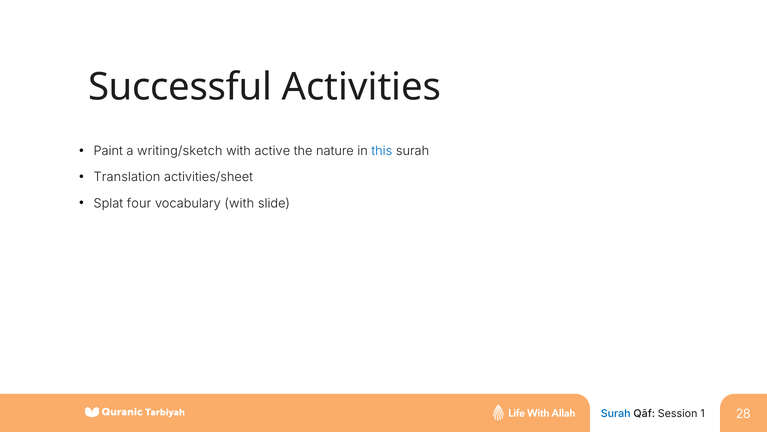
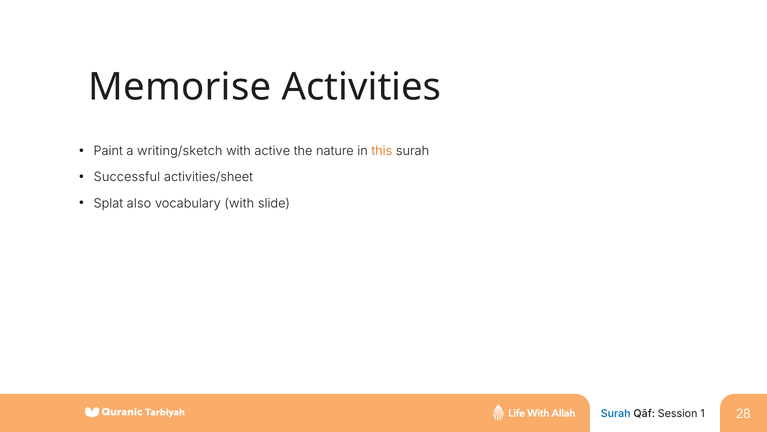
Successful: Successful -> Memorise (180, 87)
this colour: blue -> orange (382, 151)
Translation: Translation -> Successful (127, 177)
four: four -> also (139, 203)
